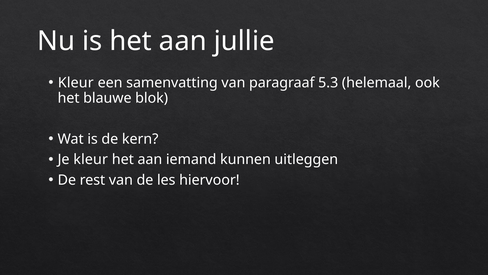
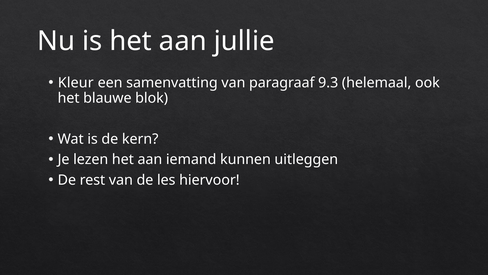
5.3: 5.3 -> 9.3 (328, 83)
Je kleur: kleur -> lezen (91, 159)
